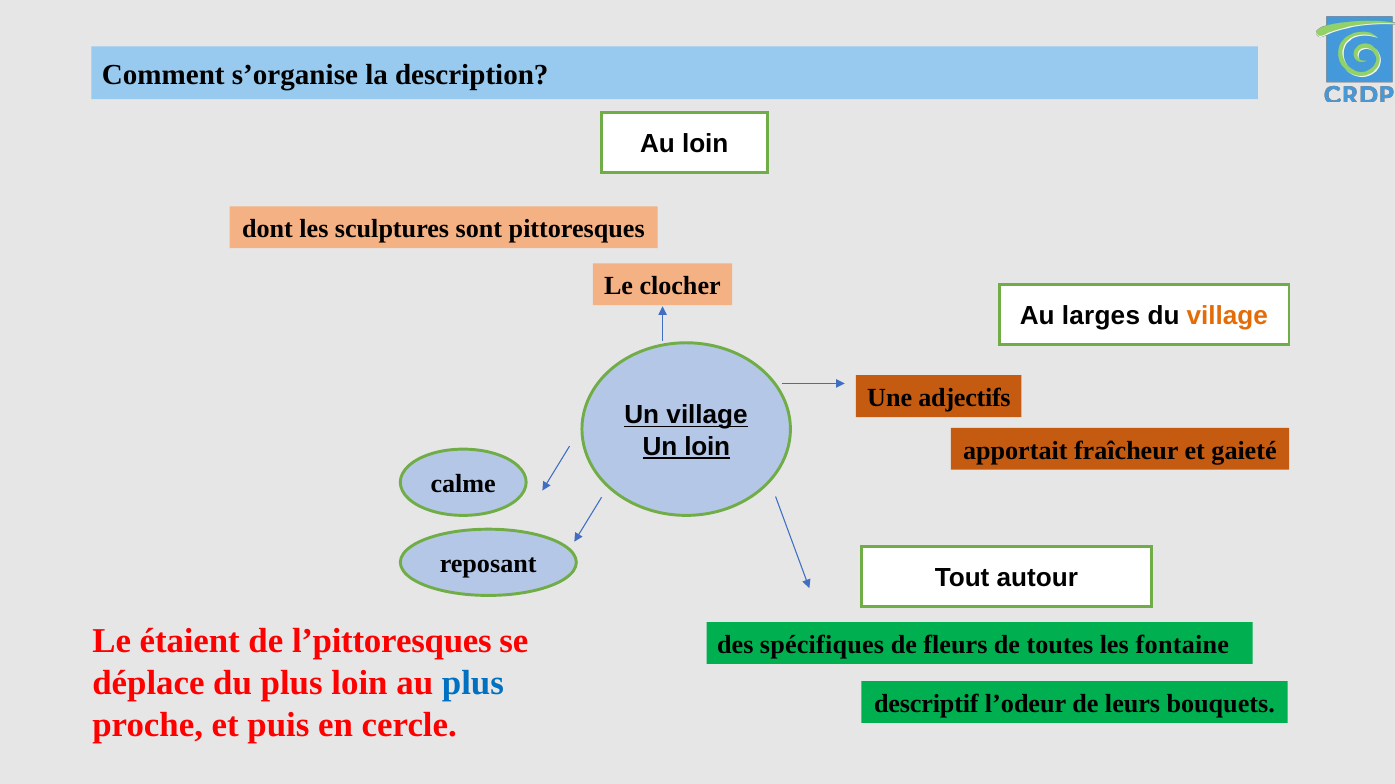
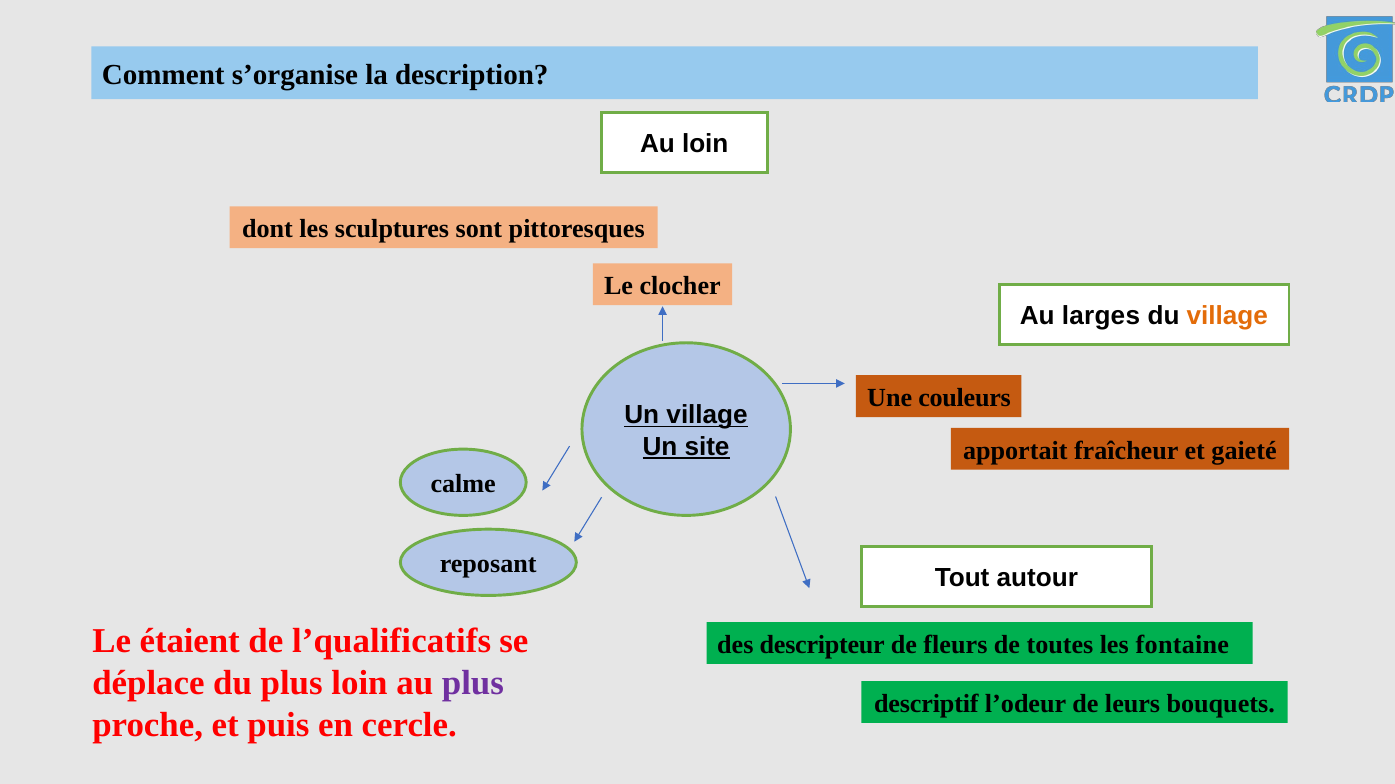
adjectifs: adjectifs -> couleurs (965, 398)
Un loin: loin -> site (707, 447)
l’pittoresques: l’pittoresques -> l’qualificatifs (392, 642)
spécifiques: spécifiques -> descripteur (822, 645)
plus colour: blue -> purple (473, 684)
